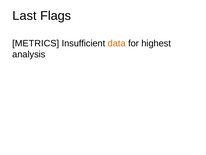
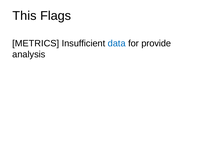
Last: Last -> This (24, 16)
data colour: orange -> blue (117, 43)
highest: highest -> provide (156, 43)
